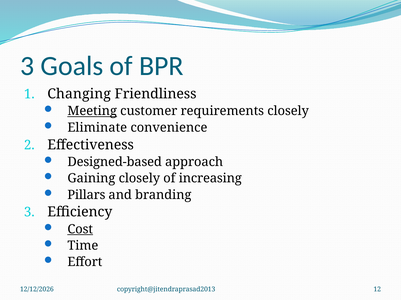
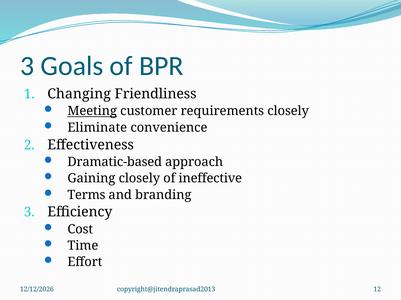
Designed-based: Designed-based -> Dramatic-based (115, 162)
increasing: increasing -> ineffective (210, 179)
Pillars: Pillars -> Terms (86, 195)
Cost underline: present -> none (80, 230)
